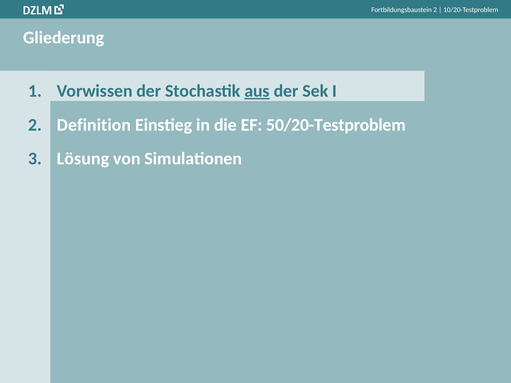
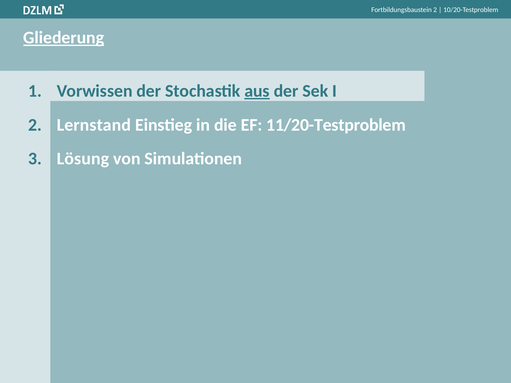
Gliederung underline: none -> present (64, 38)
Definition: Definition -> Lernstand (94, 125)
50/20-Testproblem: 50/20-Testproblem -> 11/20-Testproblem (336, 125)
